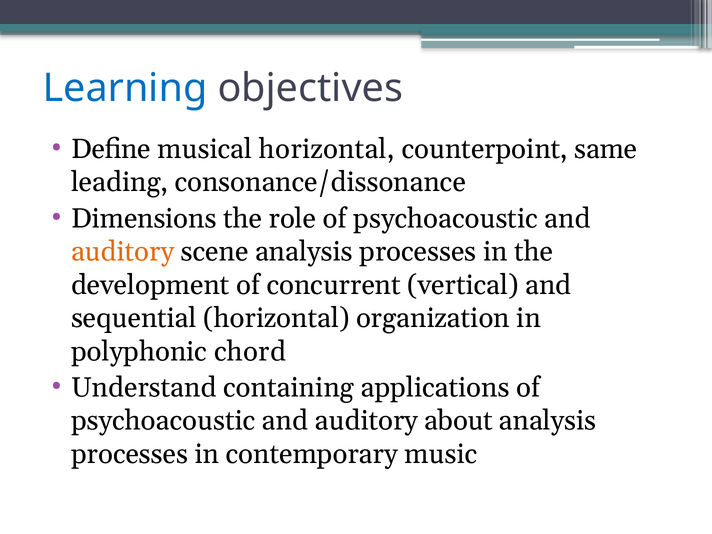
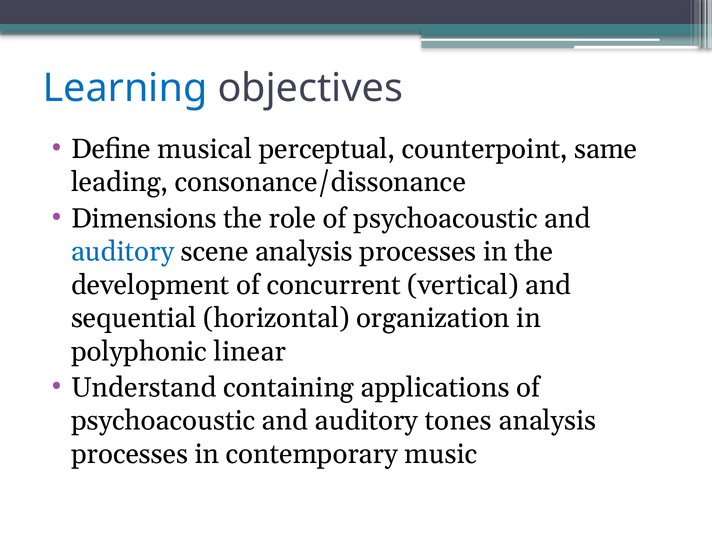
musical horizontal: horizontal -> perceptual (327, 149)
auditory colour: orange -> blue (123, 252)
chord: chord -> linear (250, 351)
about: about -> tones (458, 421)
